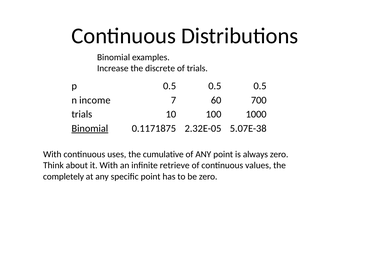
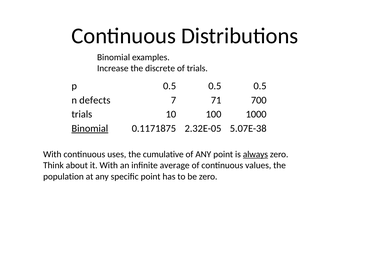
income: income -> defects (95, 100)
60: 60 -> 71 (216, 100)
always underline: none -> present (255, 154)
retrieve: retrieve -> average (175, 165)
completely: completely -> population (63, 176)
